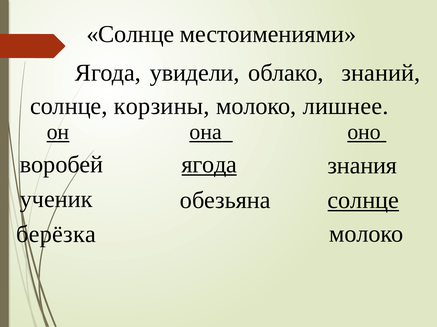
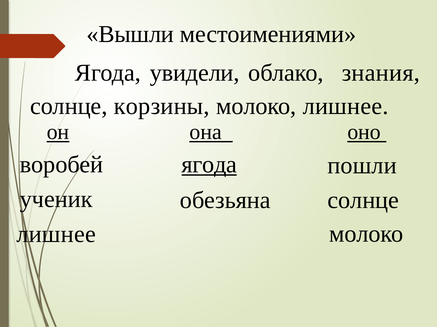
Солнце: Солнце -> Вышли (130, 34)
знаний: знаний -> знания (381, 73)
знания: знания -> пошли (362, 166)
солнце underline: present -> none (363, 201)
берёзка: берёзка -> лишнее (56, 235)
